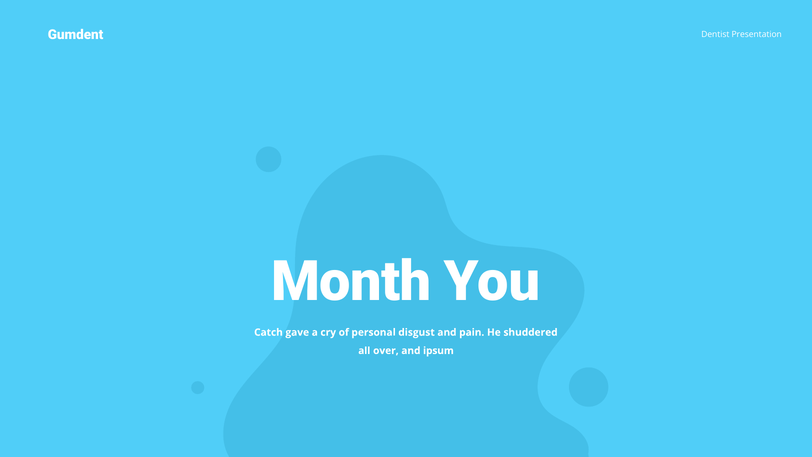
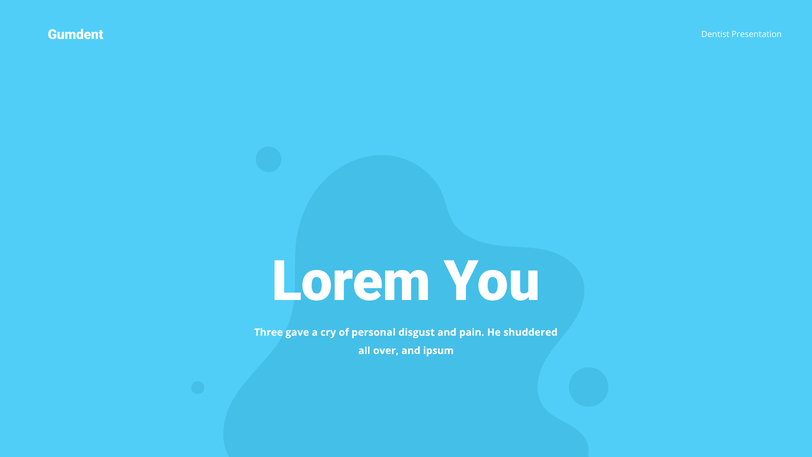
Month: Month -> Lorem (351, 282)
Catch: Catch -> Three (268, 332)
